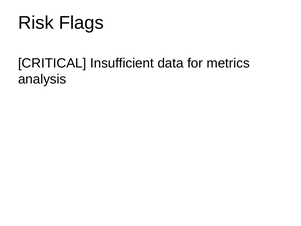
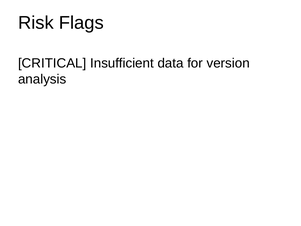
metrics: metrics -> version (228, 63)
